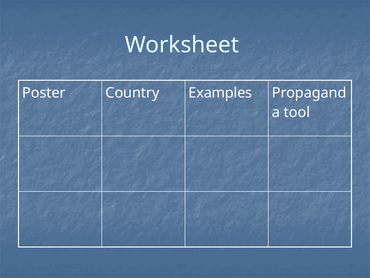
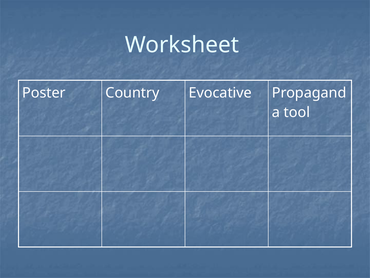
Examples: Examples -> Evocative (220, 93)
